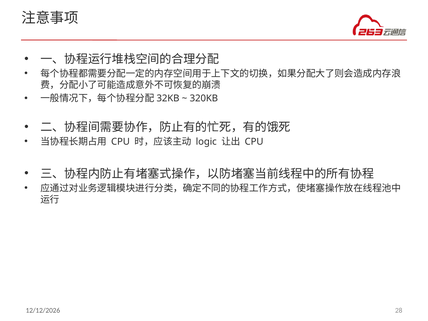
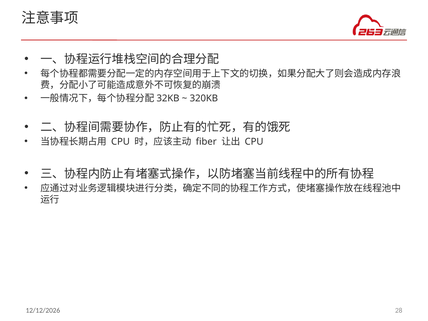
logic: logic -> fiber (206, 142)
